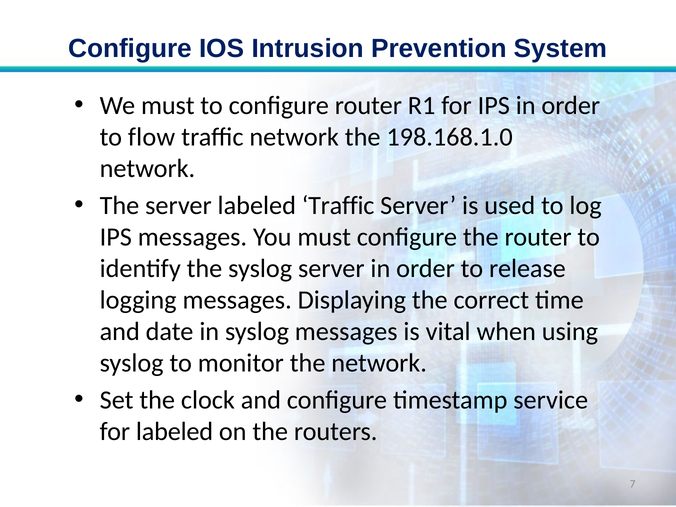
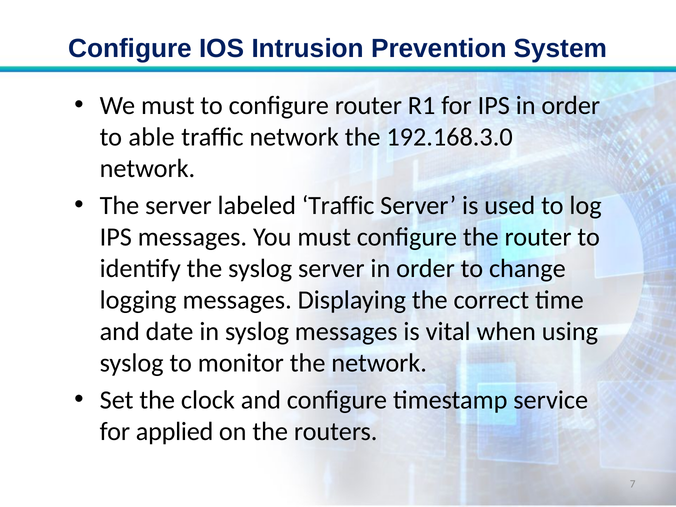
flow: flow -> able (152, 137)
198.168.1.0: 198.168.1.0 -> 192.168.3.0 (450, 137)
release: release -> change (527, 269)
for labeled: labeled -> applied (175, 432)
